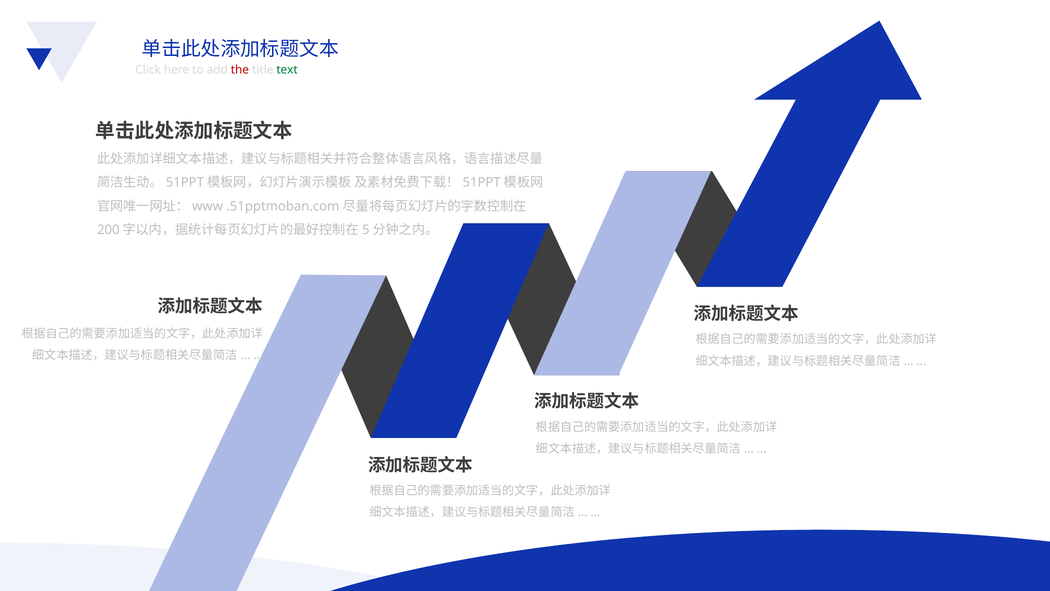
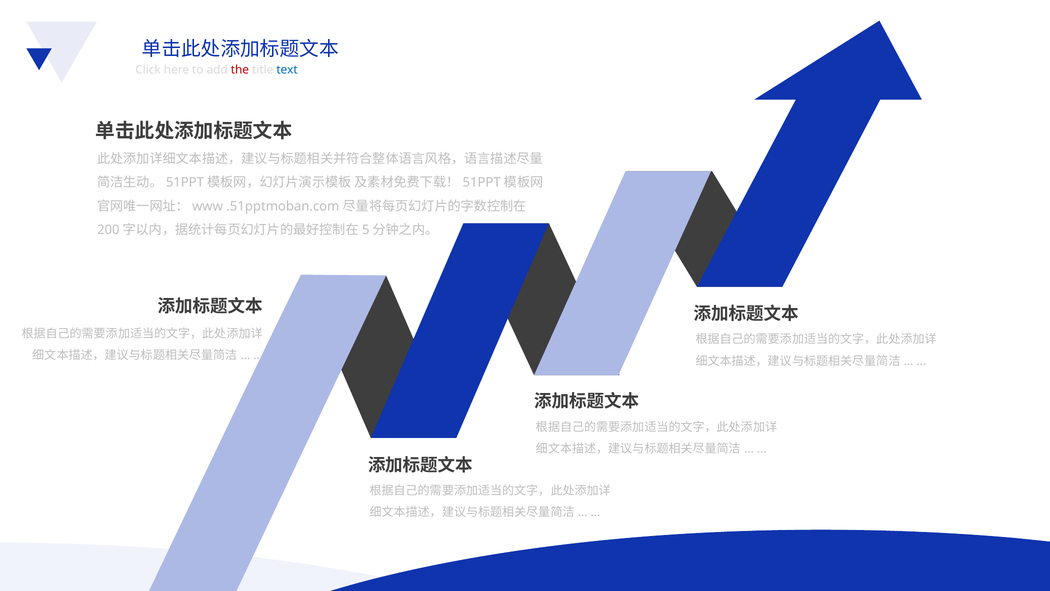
text colour: green -> blue (287, 70)
